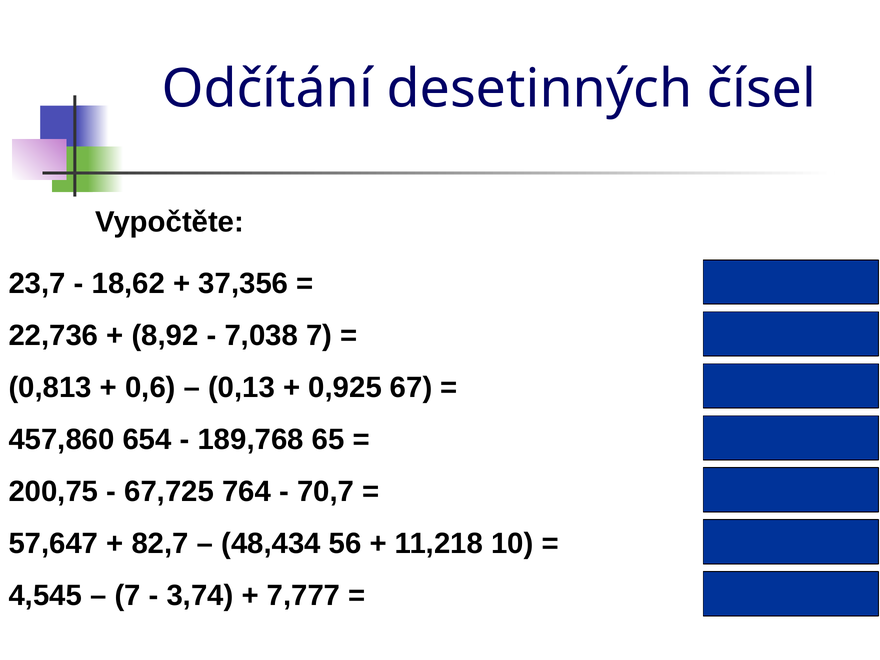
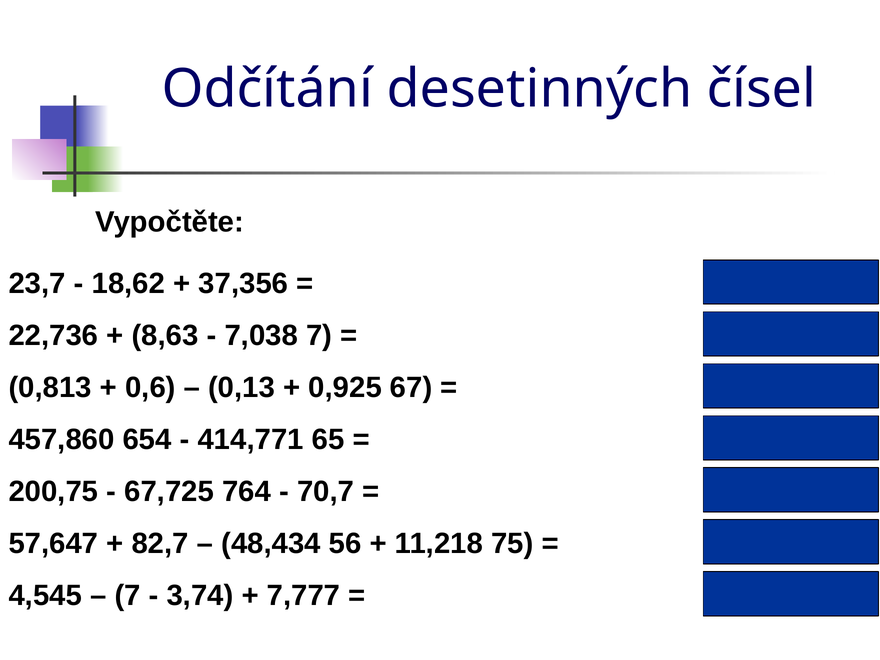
8,92: 8,92 -> 8,63 (165, 336)
189,768: 189,768 -> 414,771 (251, 440)
10: 10 -> 75 (512, 544)
